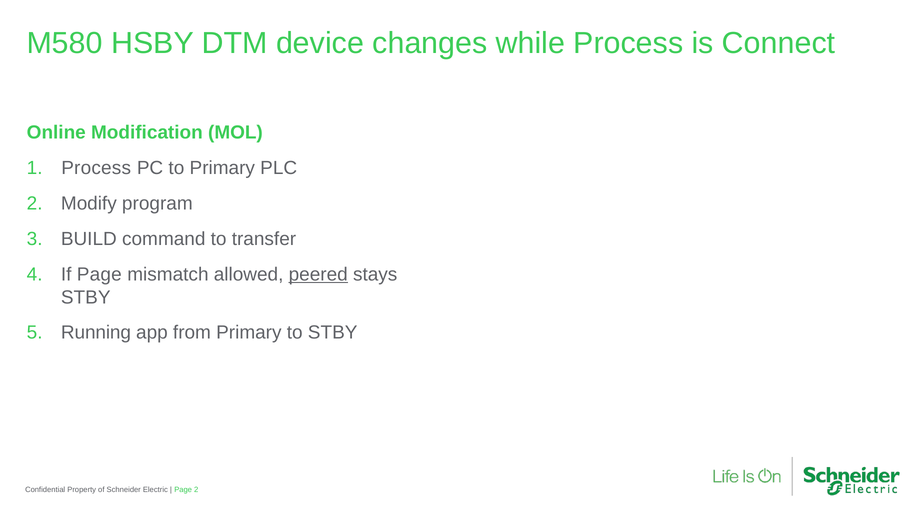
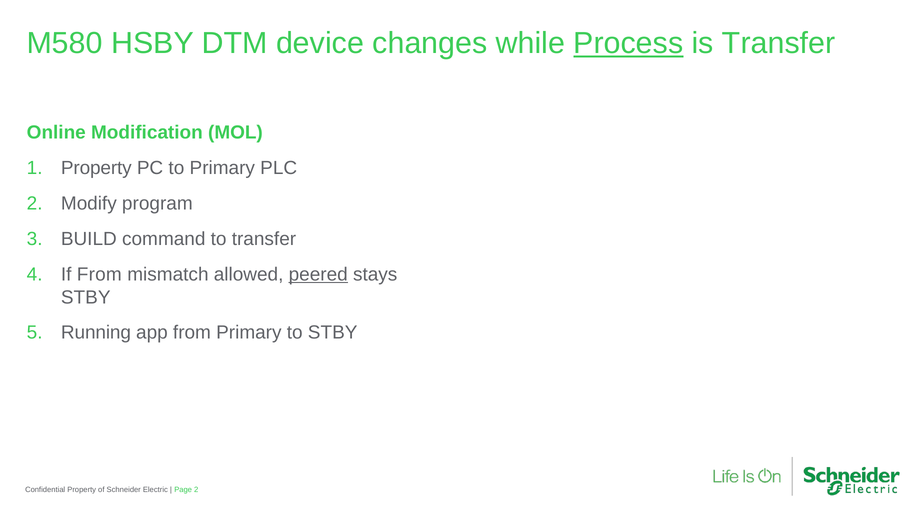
Process underline: none -> present (628, 43)
is Connect: Connect -> Transfer (779, 43)
Process: Process -> Property (96, 168)
If Page: Page -> From (99, 274)
